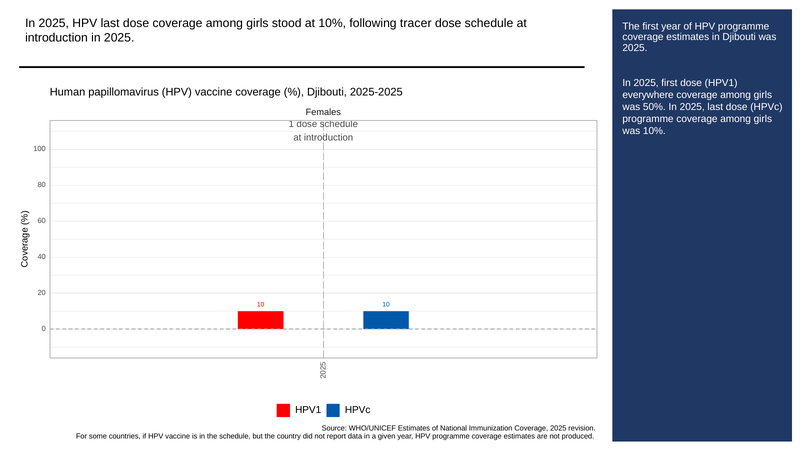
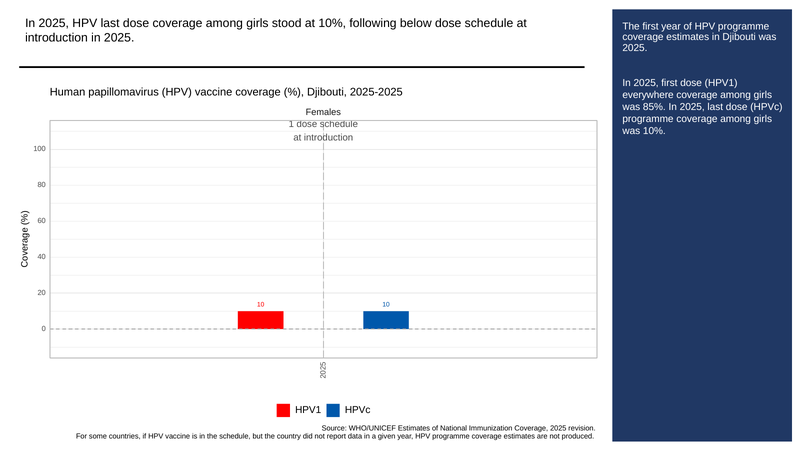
tracer: tracer -> below (416, 23)
50%: 50% -> 85% (654, 107)
